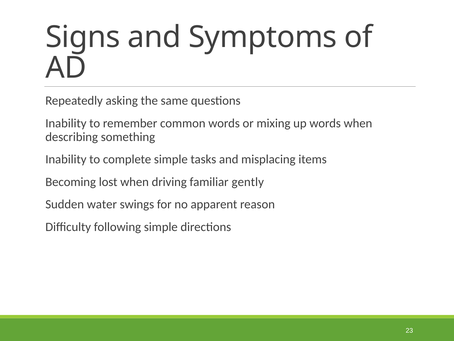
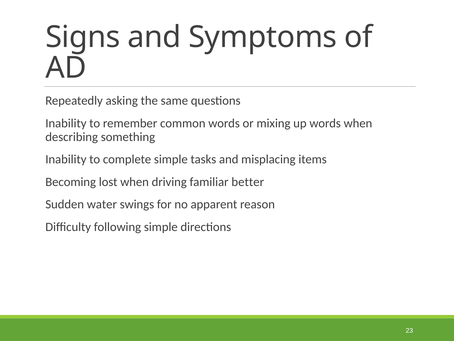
gently: gently -> better (248, 182)
